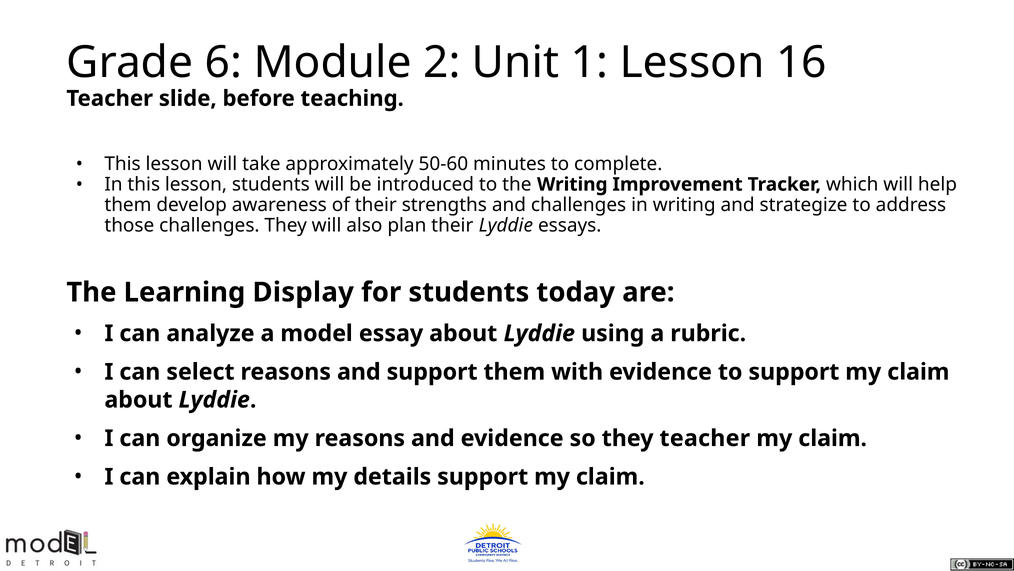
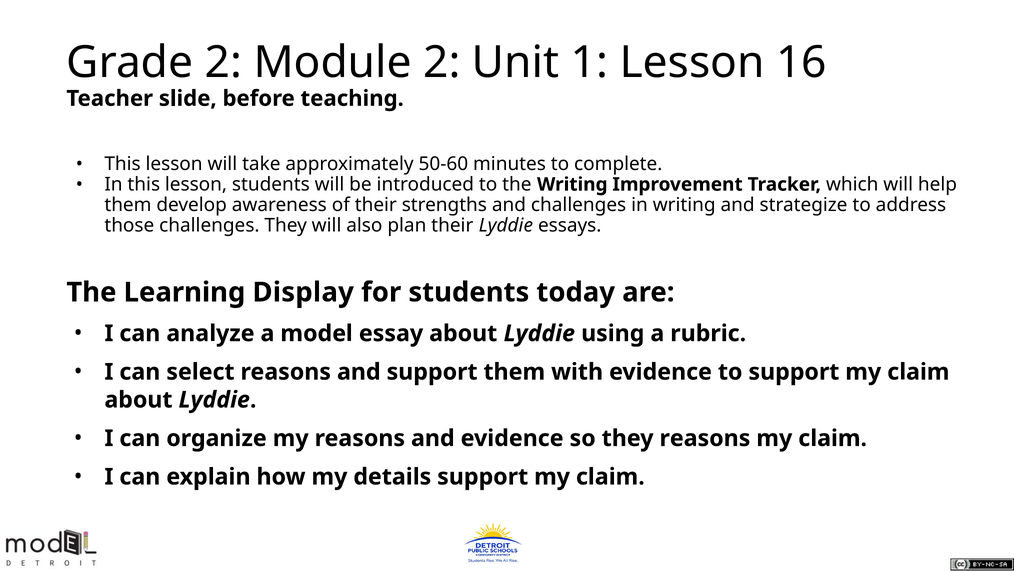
Grade 6: 6 -> 2 (223, 62)
they teacher: teacher -> reasons (705, 438)
